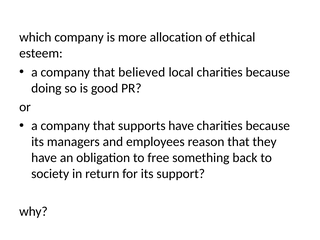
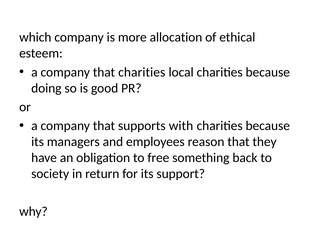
that believed: believed -> charities (142, 72)
supports have: have -> with (181, 126)
